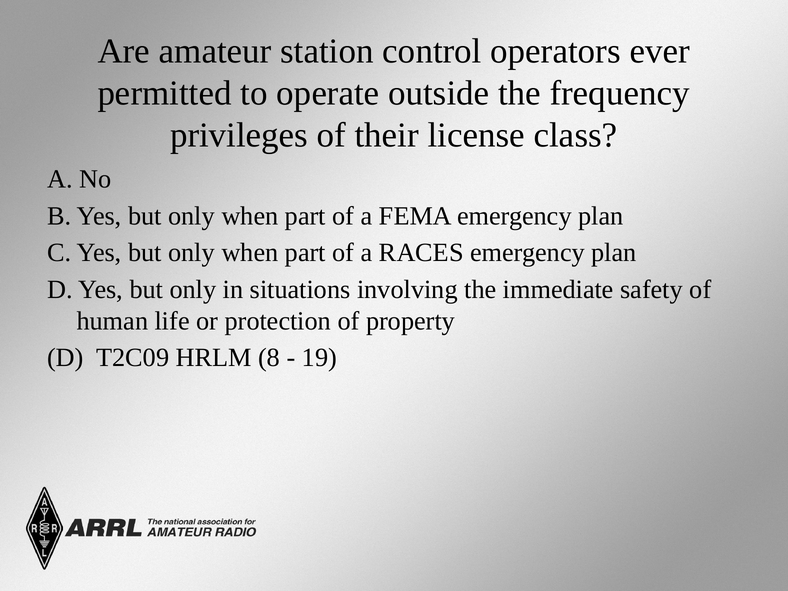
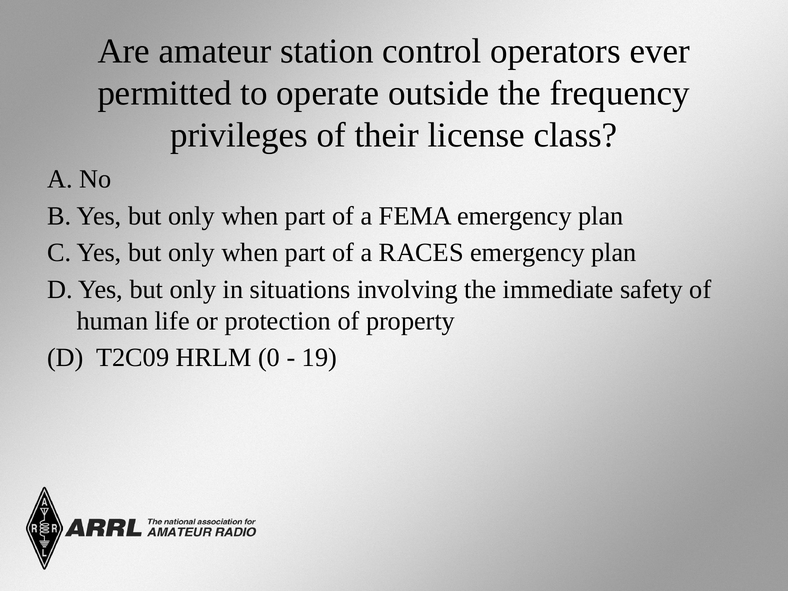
8: 8 -> 0 (269, 358)
